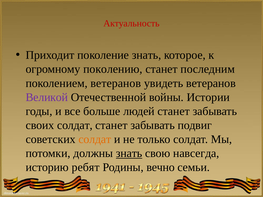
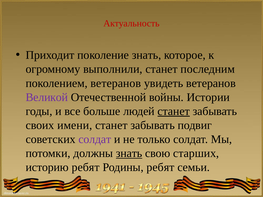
поколению: поколению -> выполнили (113, 69)
станет underline: none -> present (174, 111)
своих солдат: солдат -> имени (75, 125)
солдат colour: orange -> purple (95, 139)
навсегда: навсегда -> старших (196, 153)
Родины вечно: вечно -> ребят (160, 168)
